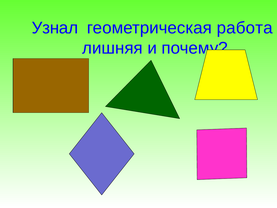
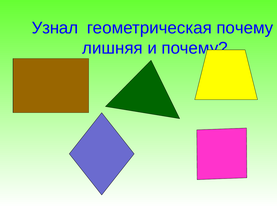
геометрическая работа: работа -> почему (245, 28)
